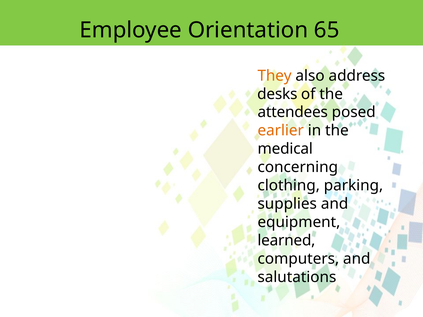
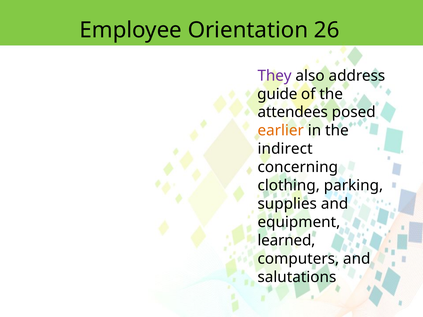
65: 65 -> 26 (327, 30)
They colour: orange -> purple (275, 76)
desks: desks -> guide (277, 94)
medical: medical -> indirect (285, 149)
